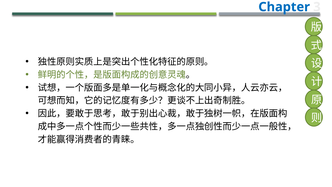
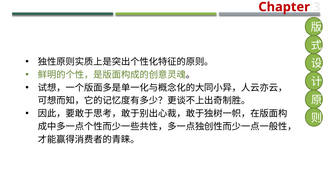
Chapter colour: blue -> red (284, 7)
